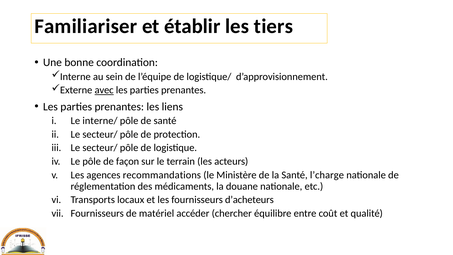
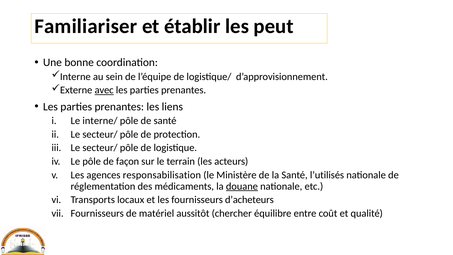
tiers: tiers -> peut (274, 26)
recommandations: recommandations -> responsabilisation (162, 175)
l’charge: l’charge -> l’utilisés (327, 175)
douane underline: none -> present (242, 186)
accéder: accéder -> aussitôt (193, 213)
